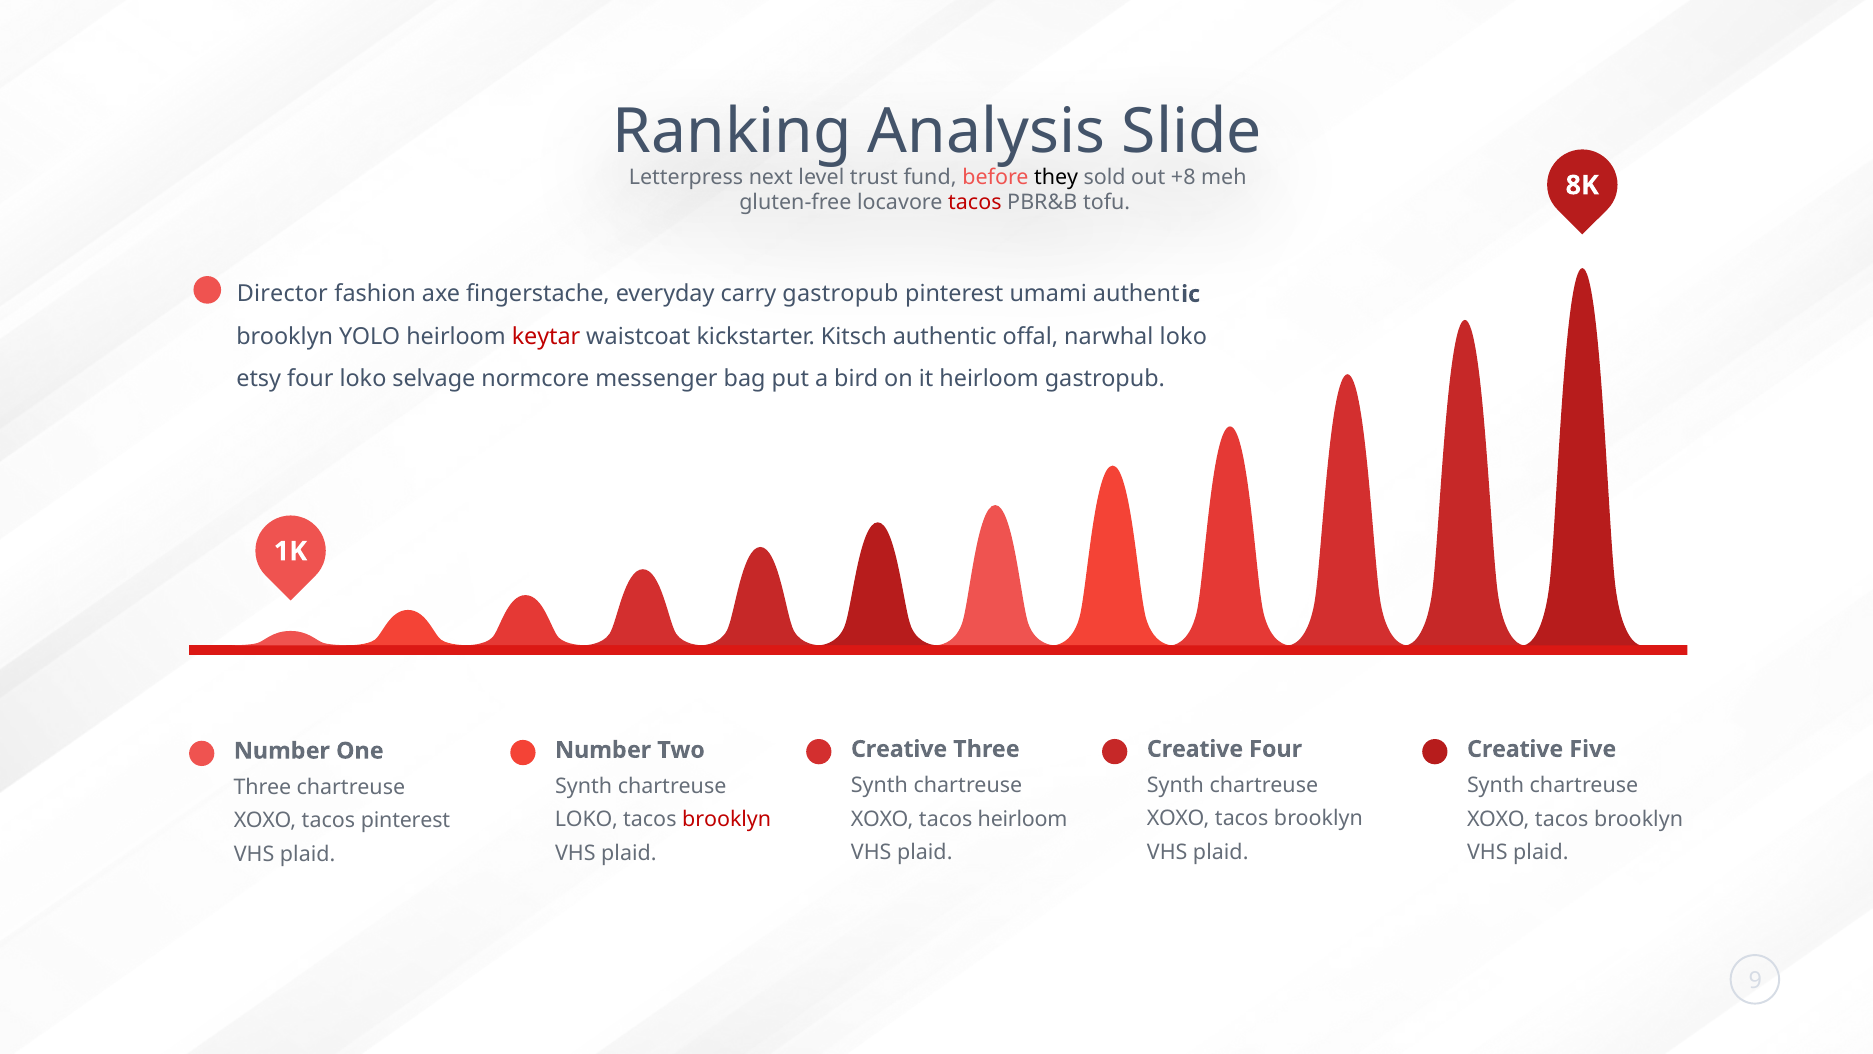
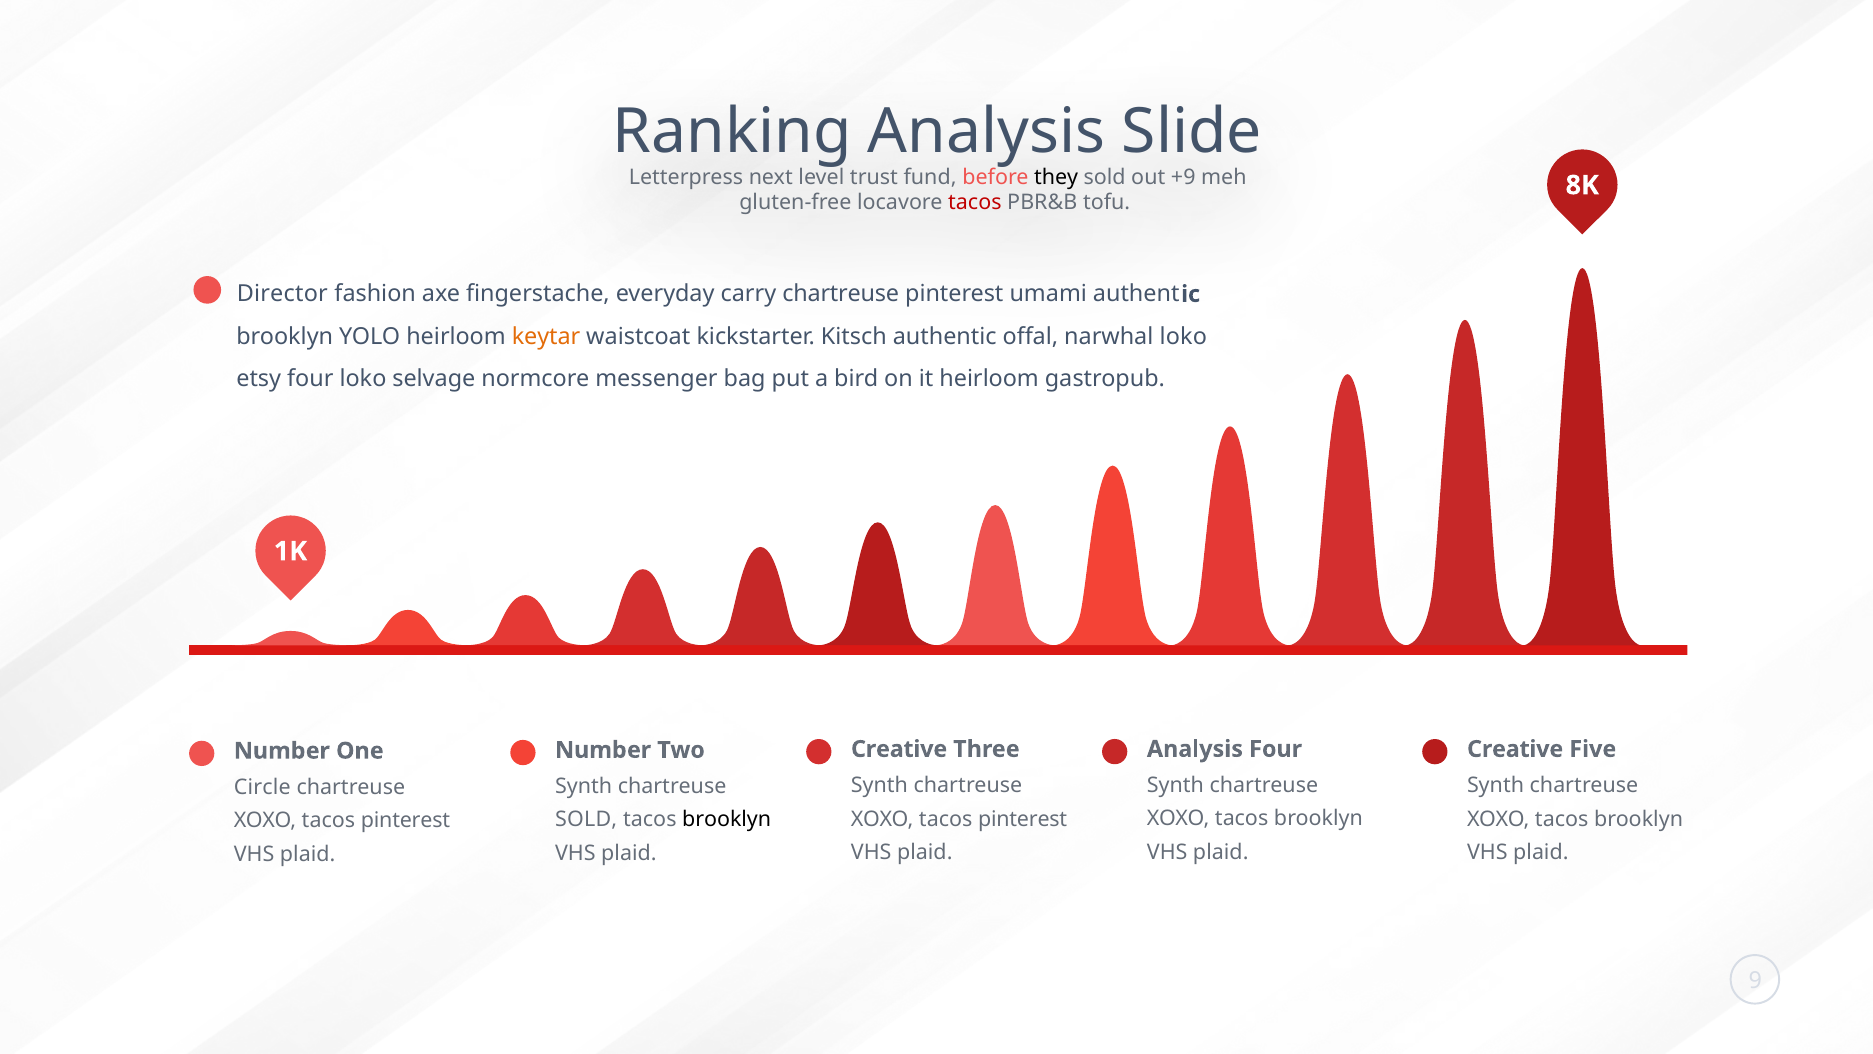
+8: +8 -> +9 (1183, 177)
carry gastropub: gastropub -> chartreuse (841, 294)
keytar colour: red -> orange (546, 336)
Creative: Creative -> Analysis (1195, 749)
Three: Three -> Circle (262, 787)
heirloom: heirloom -> pinterest (1023, 819)
LOKO: LOKO -> SOLD (586, 820)
brooklyn colour: red -> black (727, 820)
